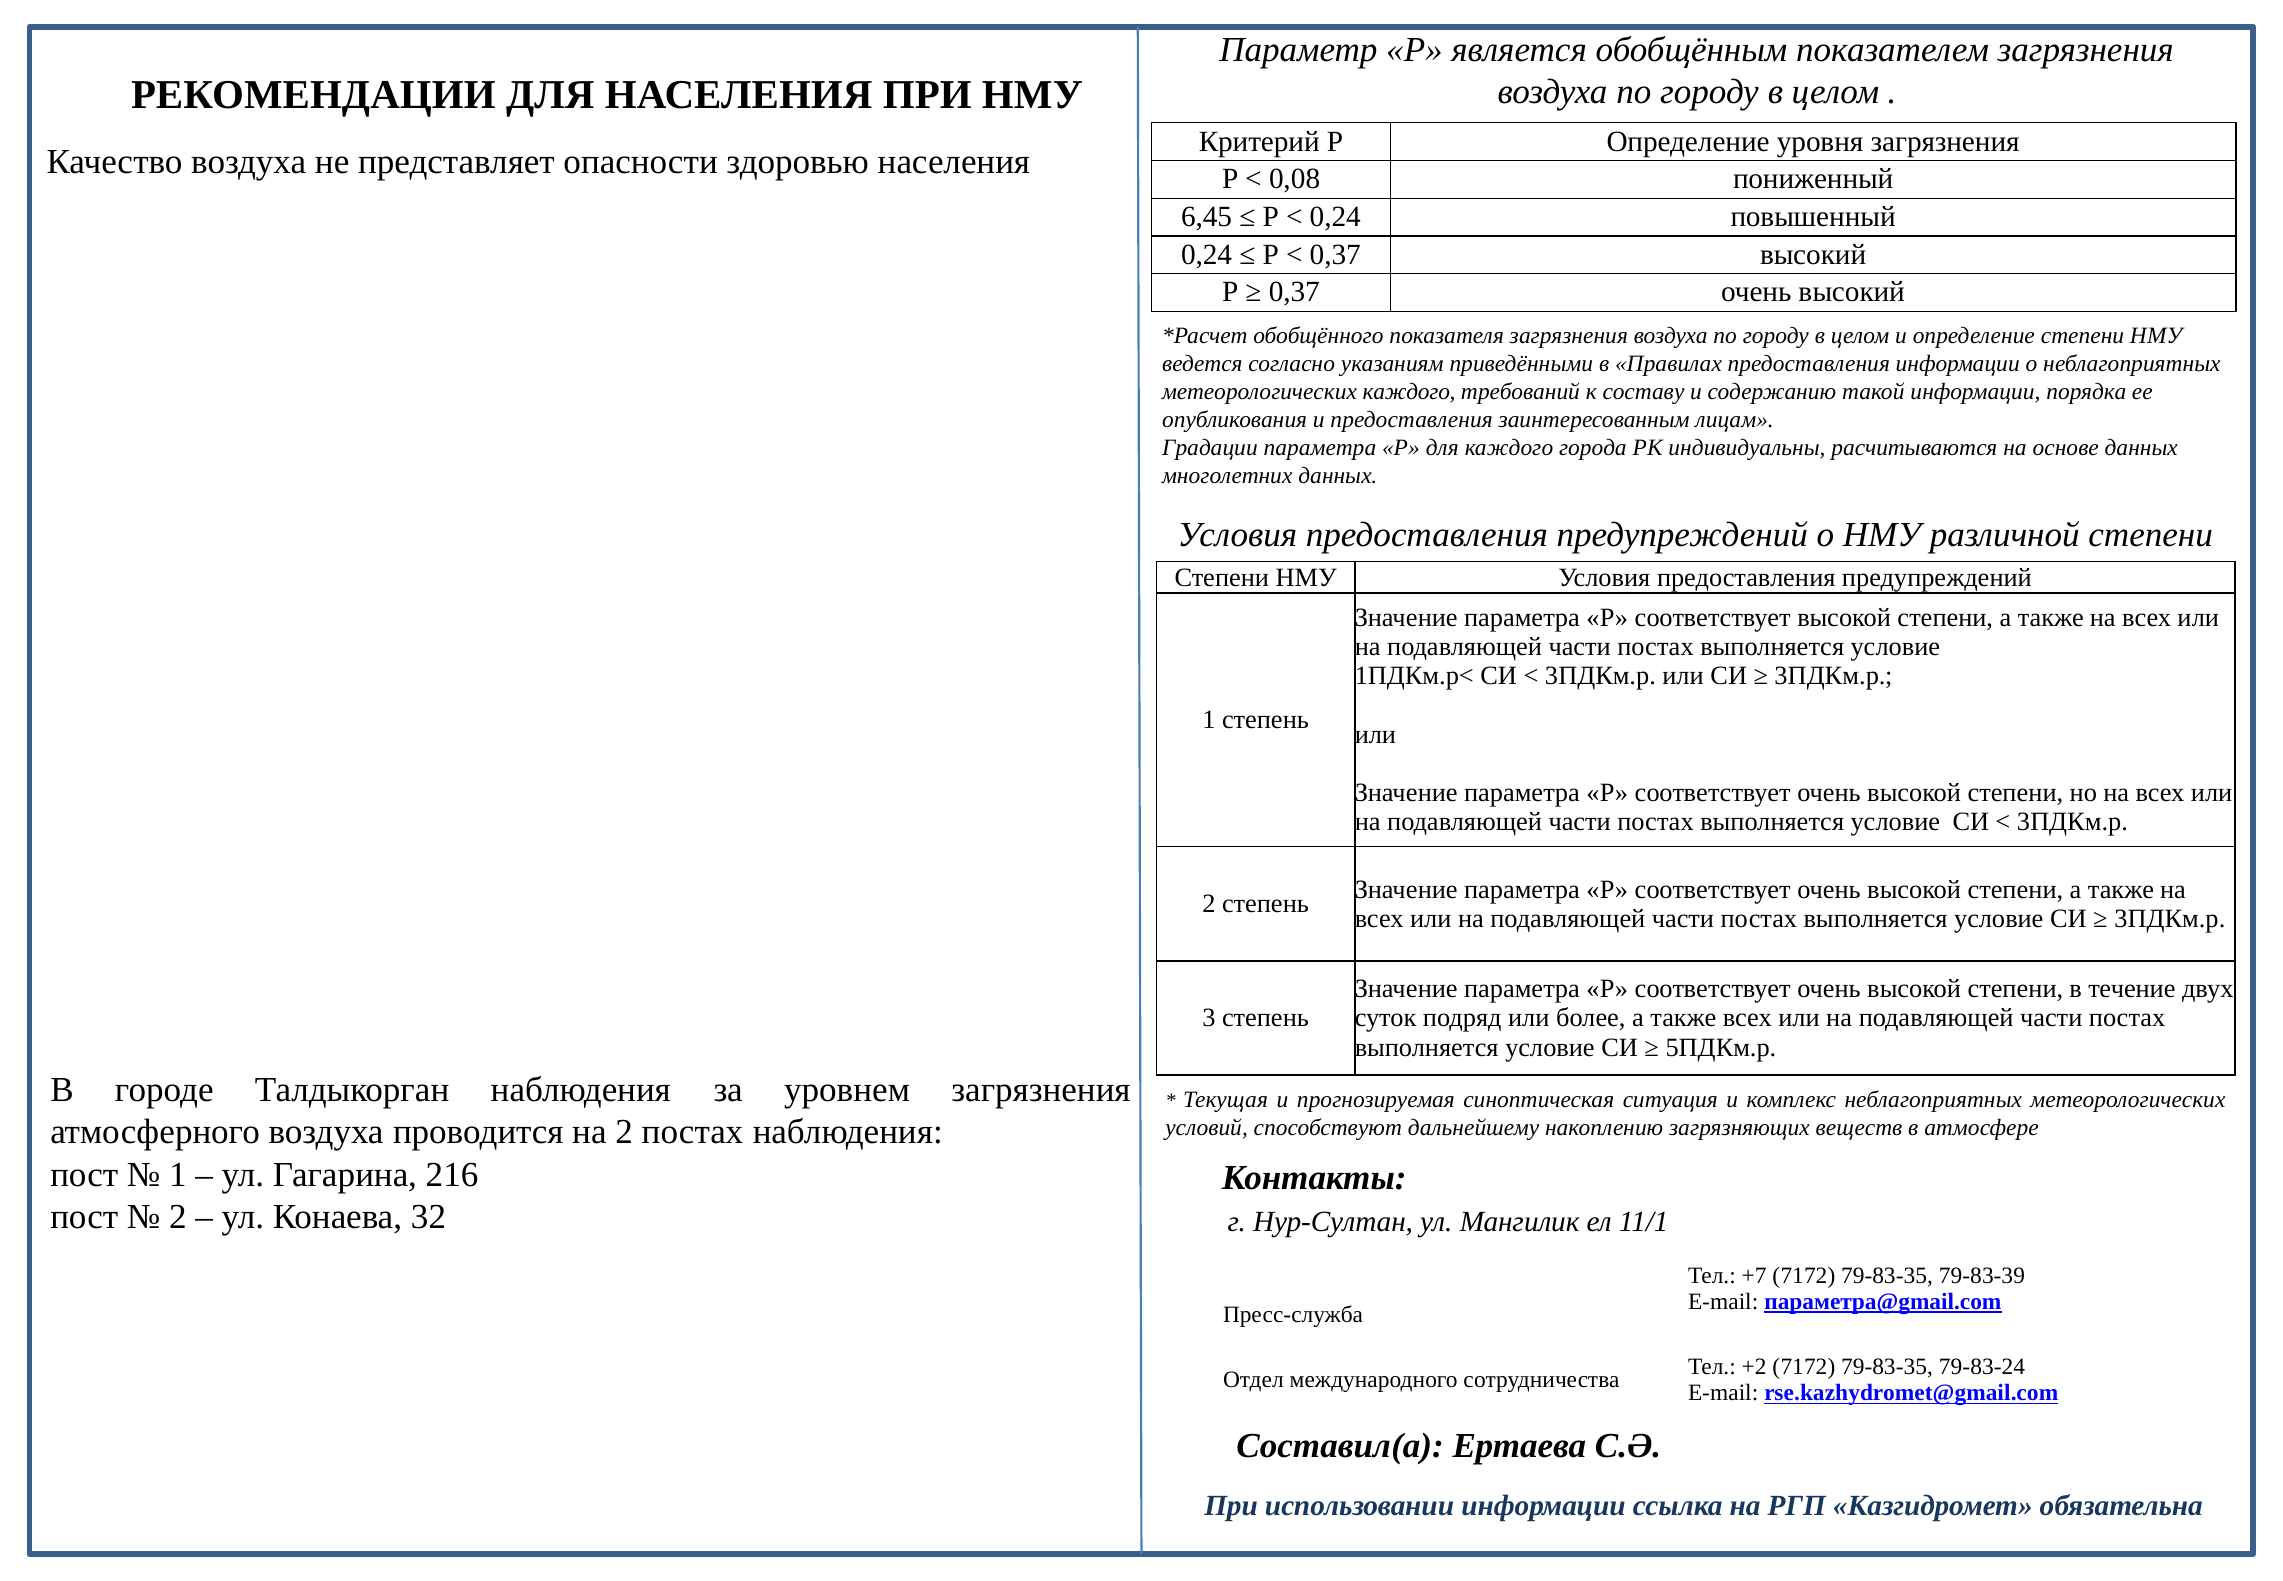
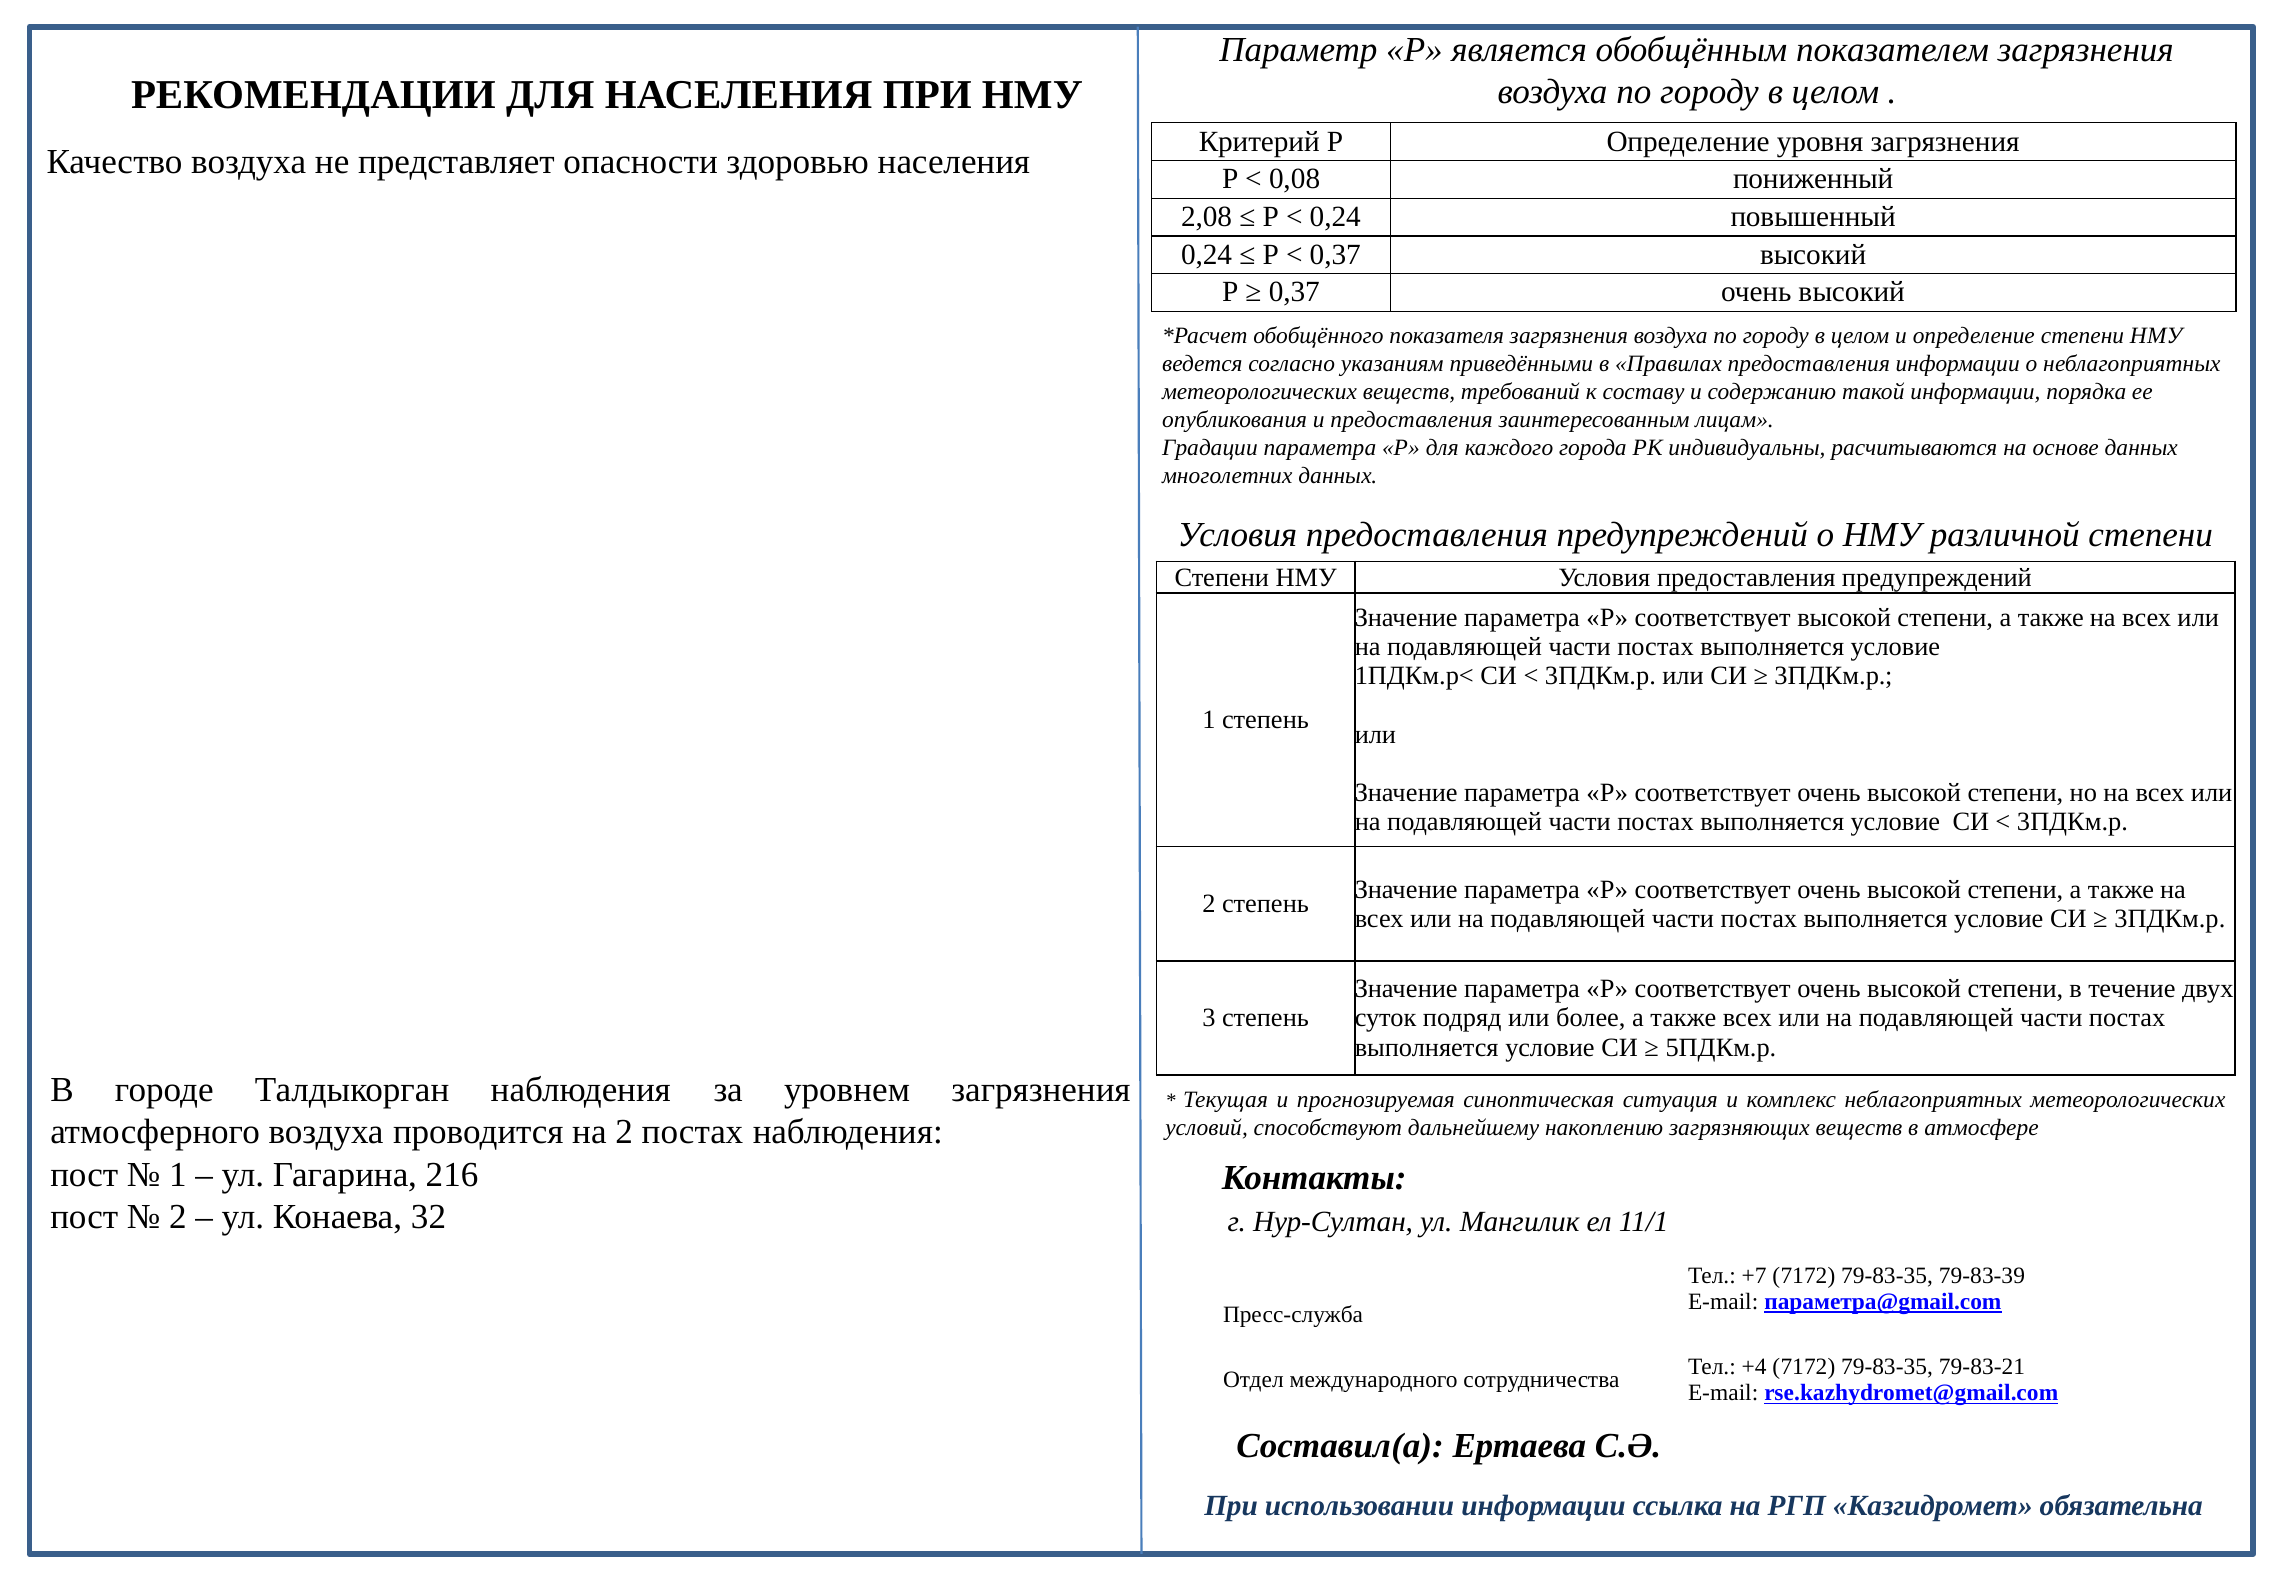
6,45: 6,45 -> 2,08 (1207, 217)
метеорологических каждого: каждого -> веществ (1409, 391)
+2: +2 -> +4 (1754, 1366)
79-83-24: 79-83-24 -> 79-83-21 (1982, 1366)
